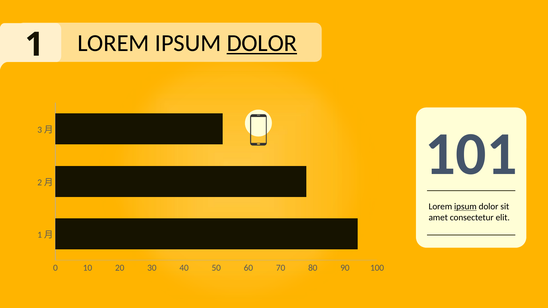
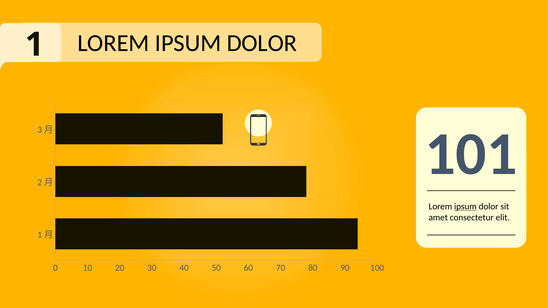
DOLOR underline: present -> none (262, 43)
